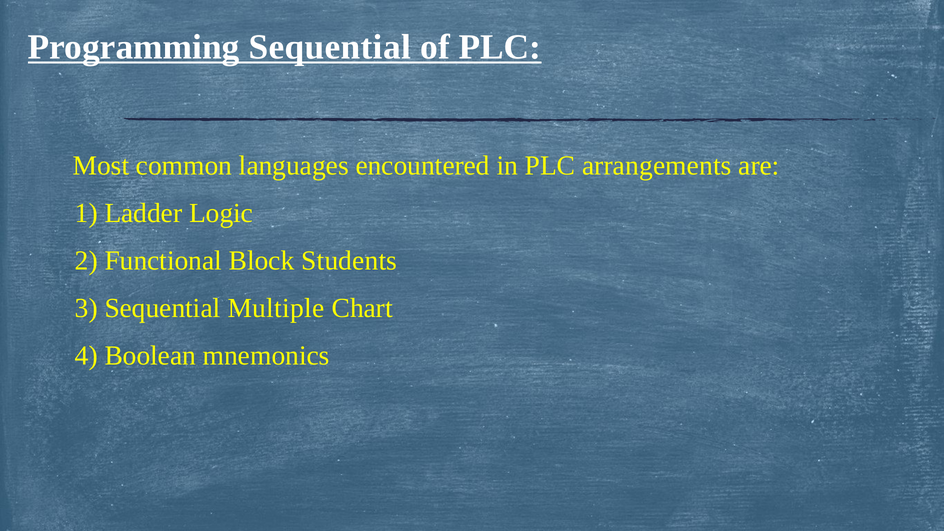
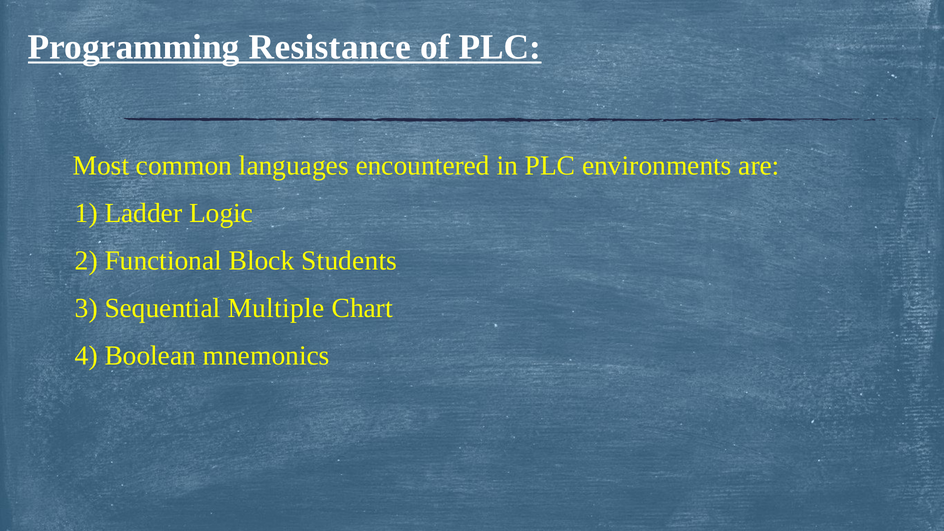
Programming Sequential: Sequential -> Resistance (330, 47)
arrangements: arrangements -> environments (657, 166)
